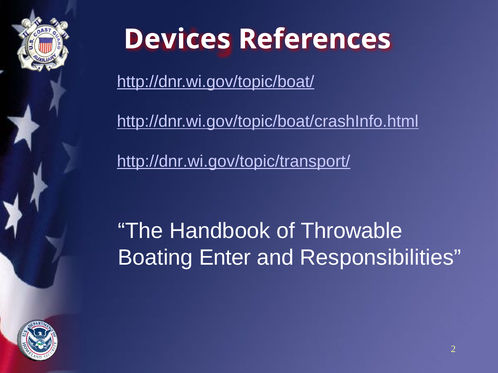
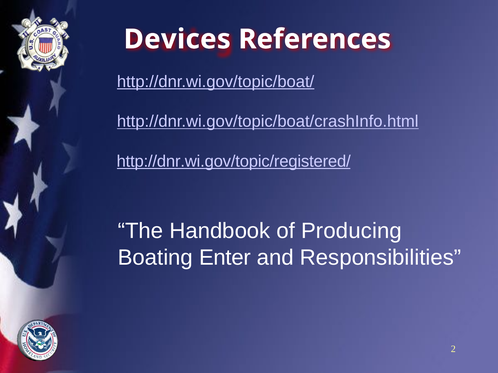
http://dnr.wi.gov/topic/transport/: http://dnr.wi.gov/topic/transport/ -> http://dnr.wi.gov/topic/registered/ (234, 161)
Throwable: Throwable -> Producing (351, 231)
